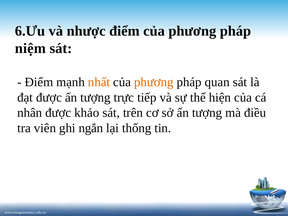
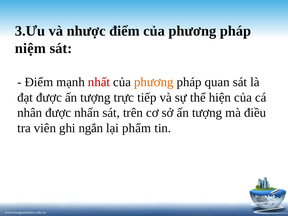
6.Ưu: 6.Ưu -> 3.Ưu (30, 31)
nhất colour: orange -> red (99, 82)
khảo: khảo -> nhấn (87, 113)
thống: thống -> phẩm (137, 128)
